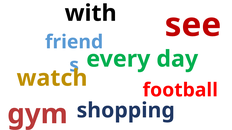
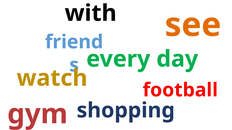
see colour: red -> orange (193, 25)
